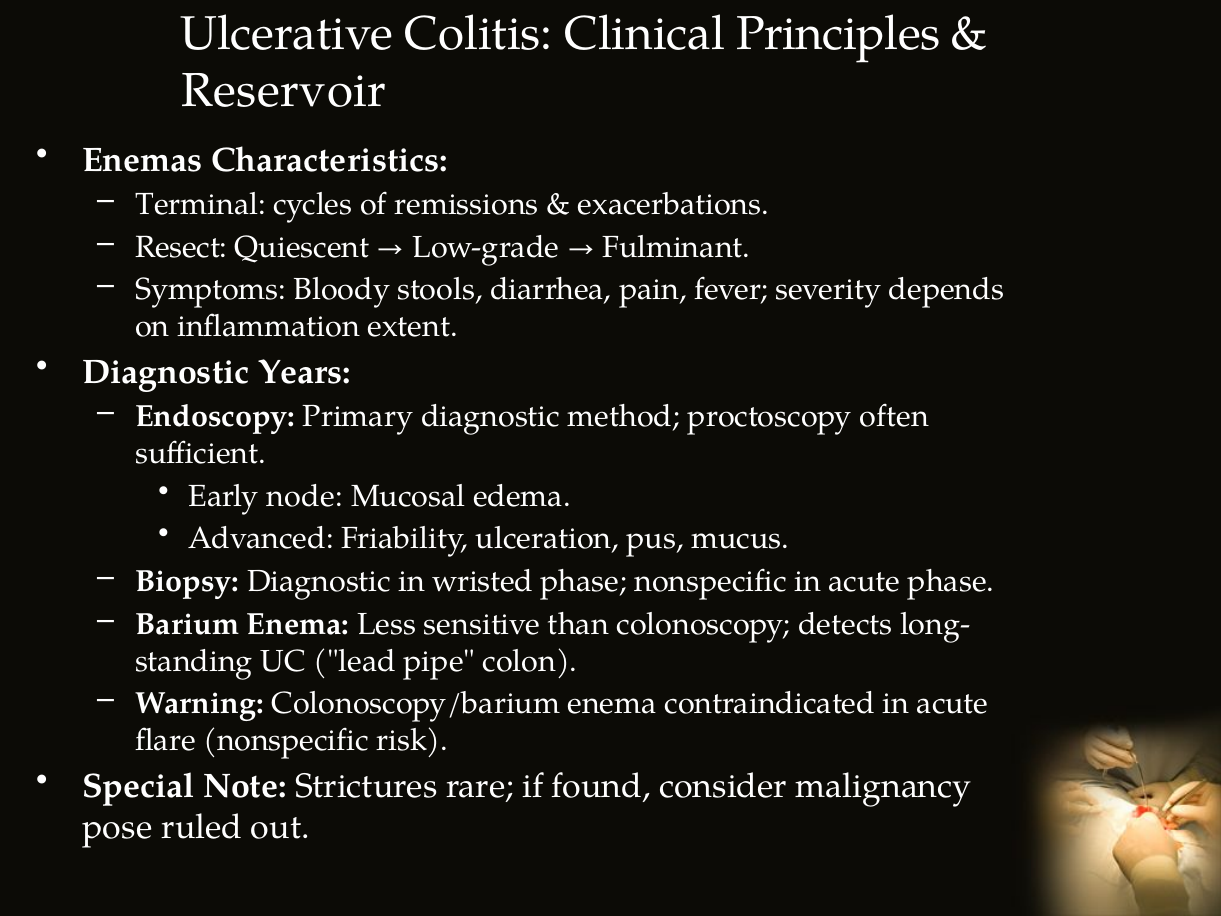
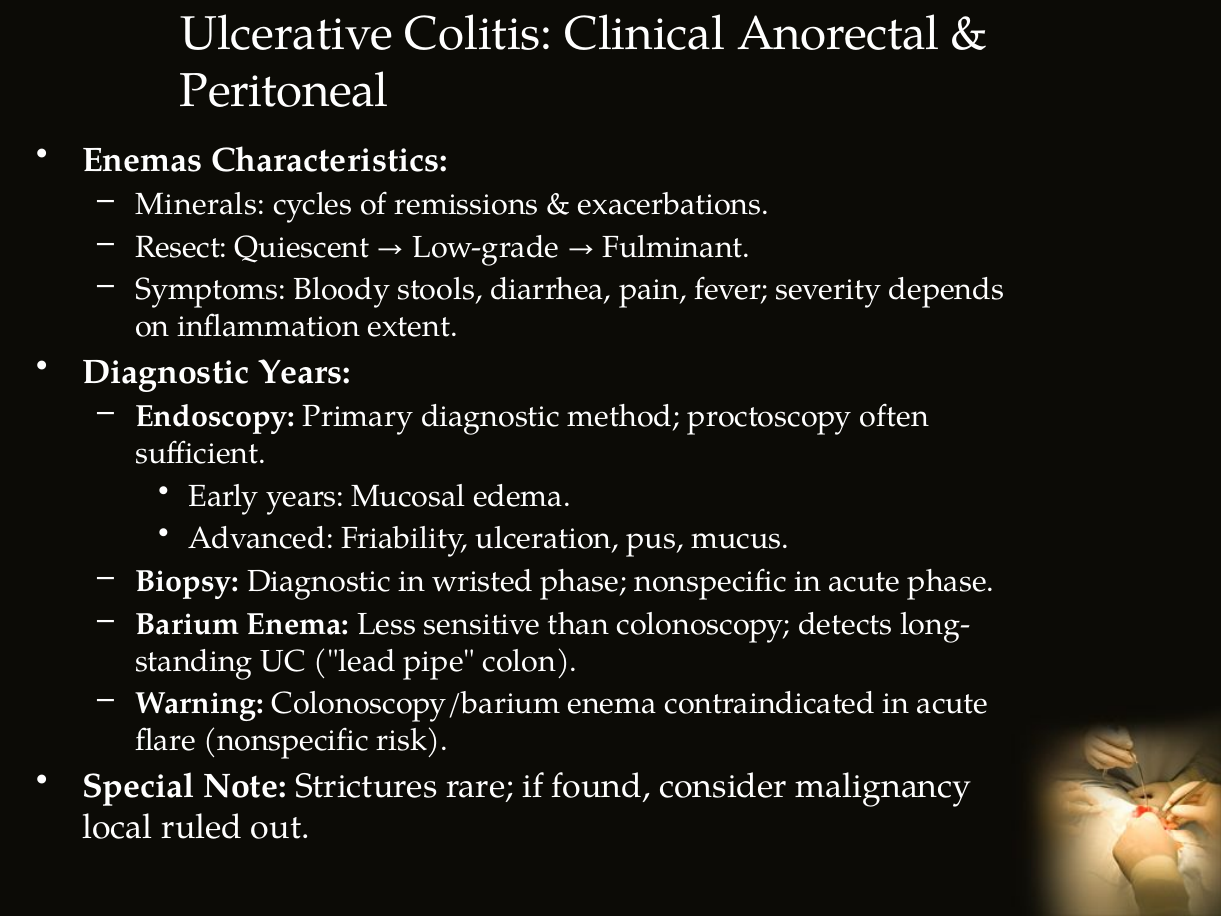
Principles: Principles -> Anorectal (838, 34)
Reservoir: Reservoir -> Peritoneal (284, 91)
Terminal: Terminal -> Minerals (200, 204)
Early node: node -> years (305, 496)
pose: pose -> local (117, 827)
